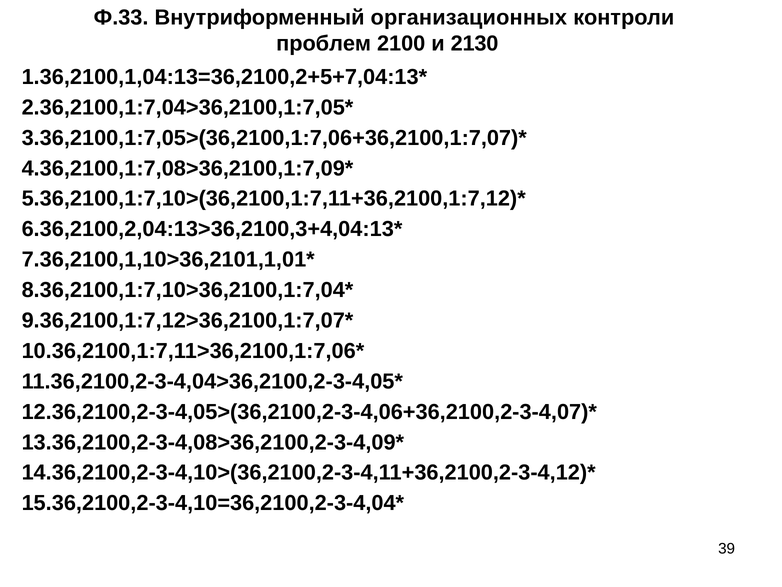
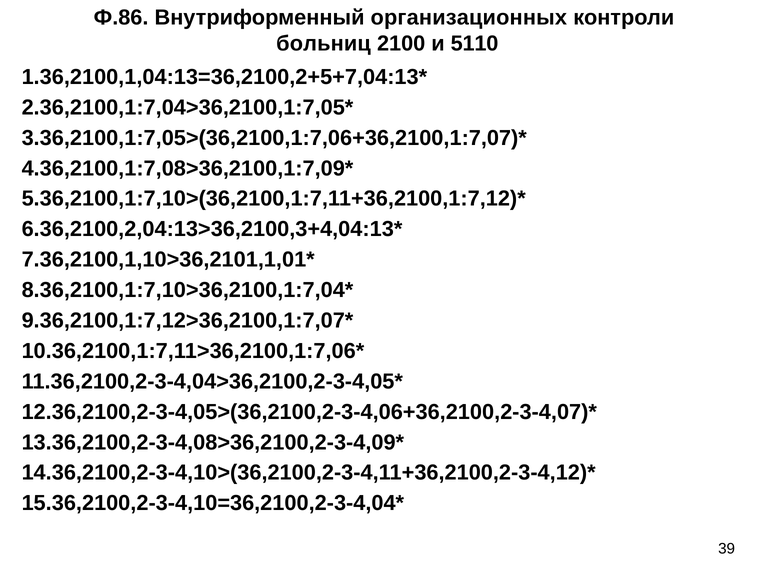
Ф.33: Ф.33 -> Ф.86 (121, 18)
проблем: проблем -> больниц (324, 44)
2130: 2130 -> 5110 (475, 44)
